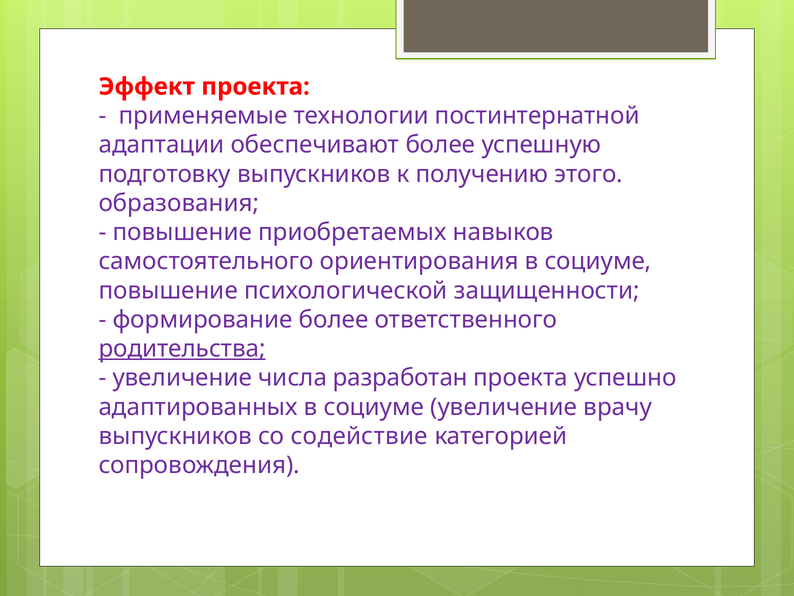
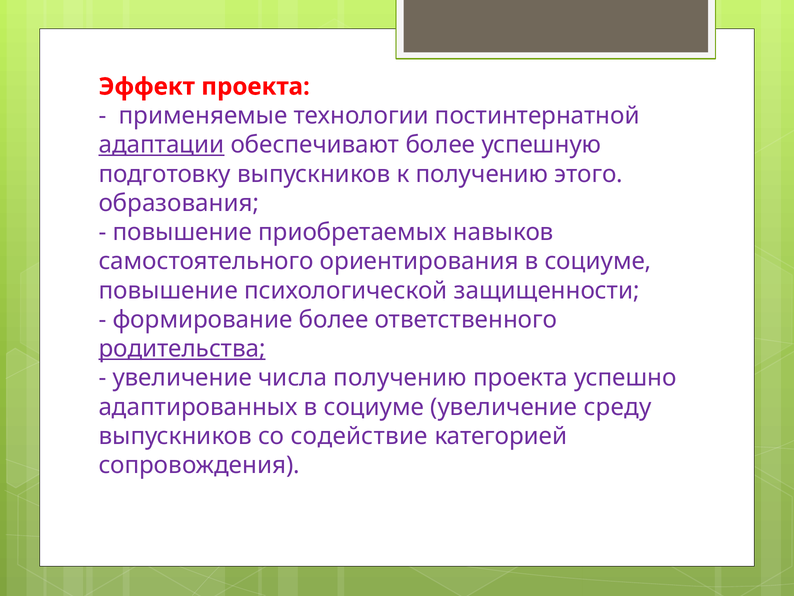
адаптации underline: none -> present (161, 145)
числа разработан: разработан -> получению (400, 378)
врачу: врачу -> среду (618, 407)
